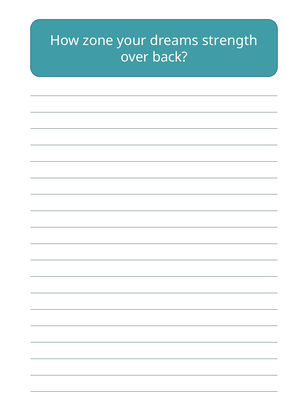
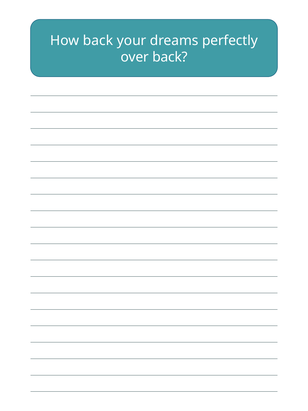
How zone: zone -> back (98, 41)
strength: strength -> perfectly (230, 41)
